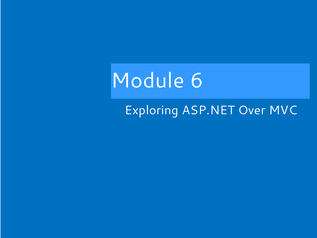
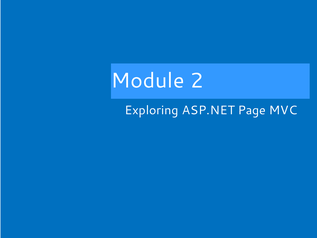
6: 6 -> 2 (197, 81)
Over: Over -> Page (252, 110)
